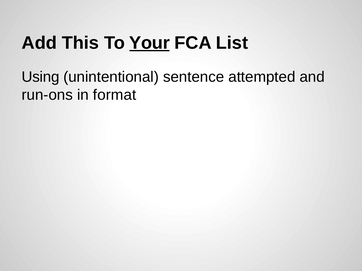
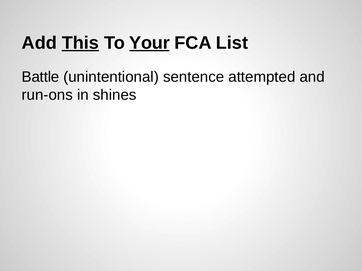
This underline: none -> present (80, 43)
Using: Using -> Battle (40, 77)
format: format -> shines (115, 95)
